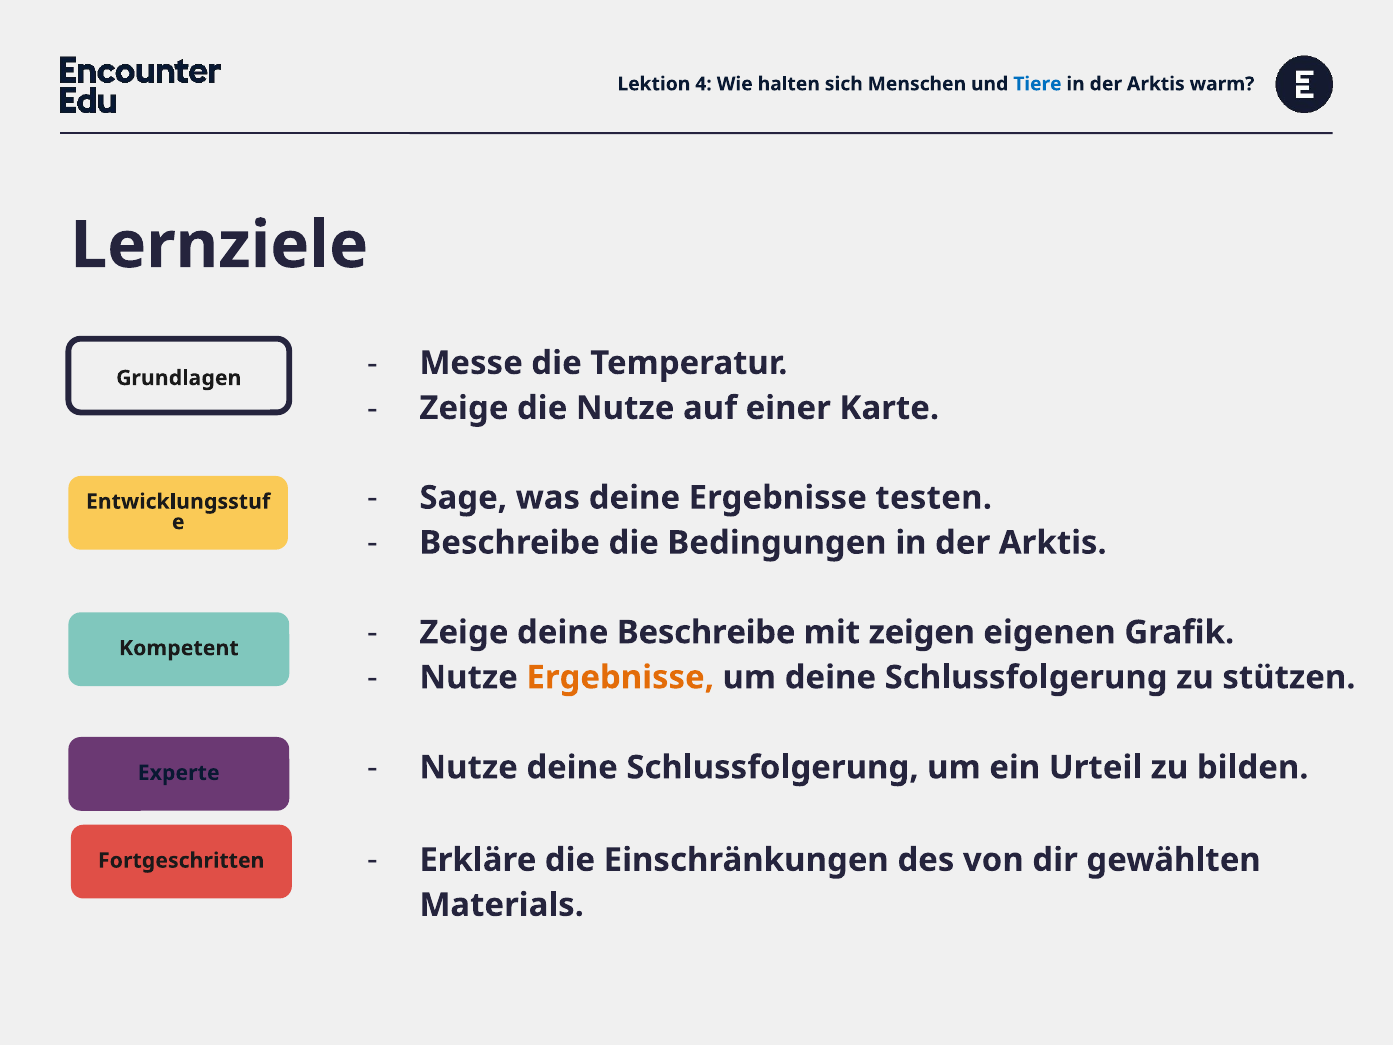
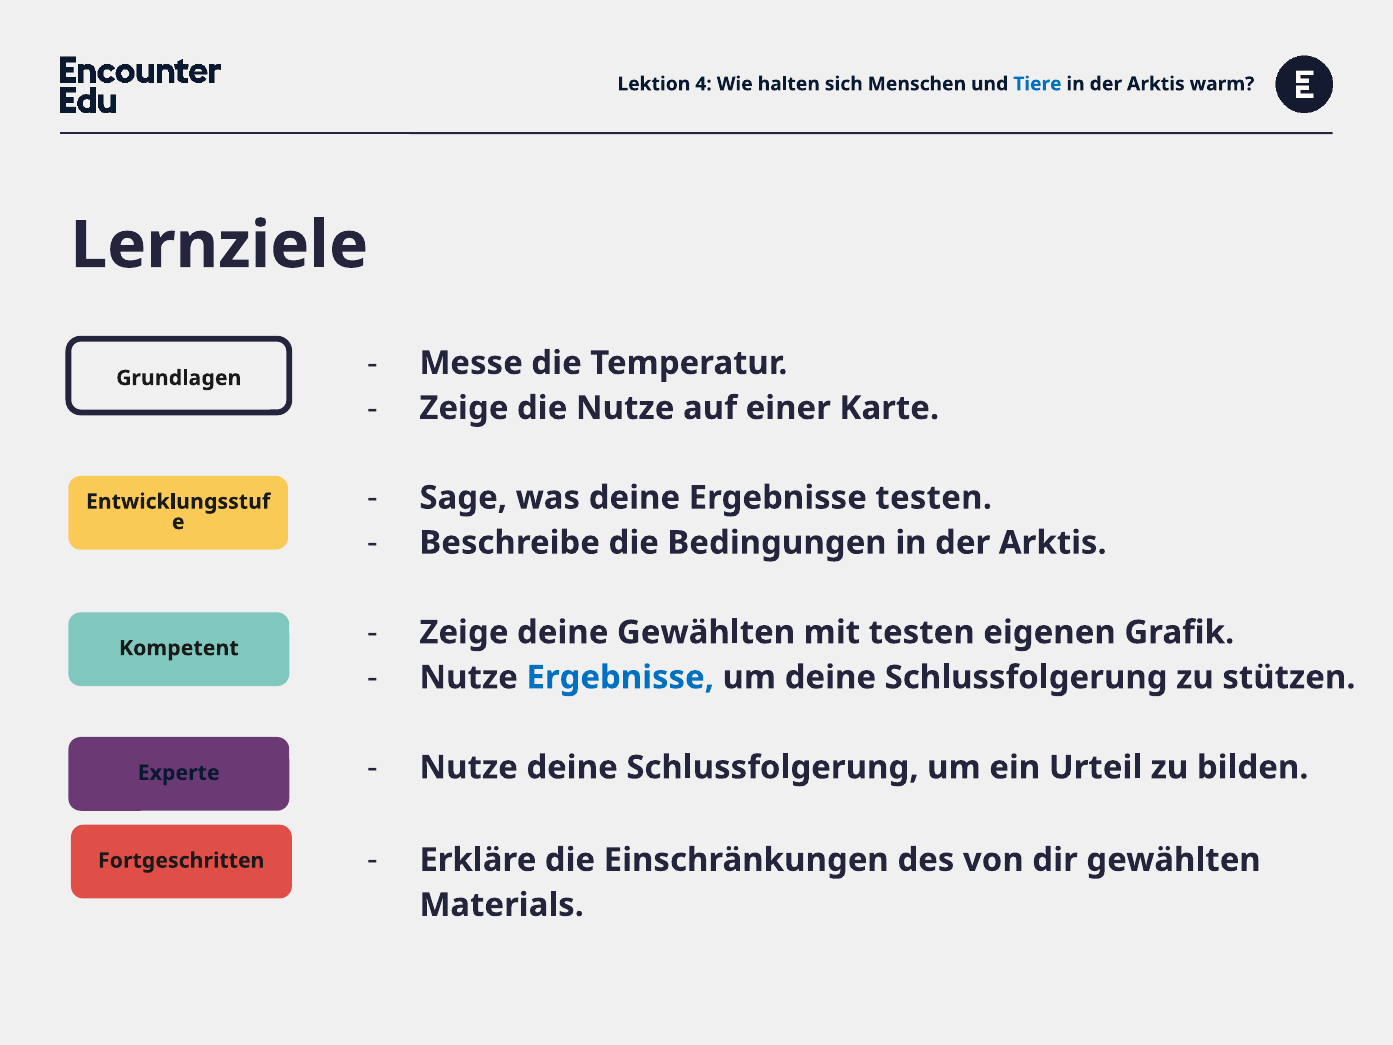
deine Beschreibe: Beschreibe -> Gewählten (706, 632)
mit zeigen: zeigen -> testen (922, 632)
Ergebnisse colour: orange -> blue (620, 677)
